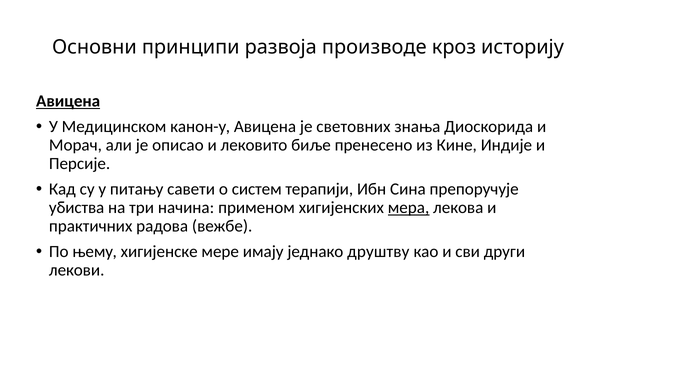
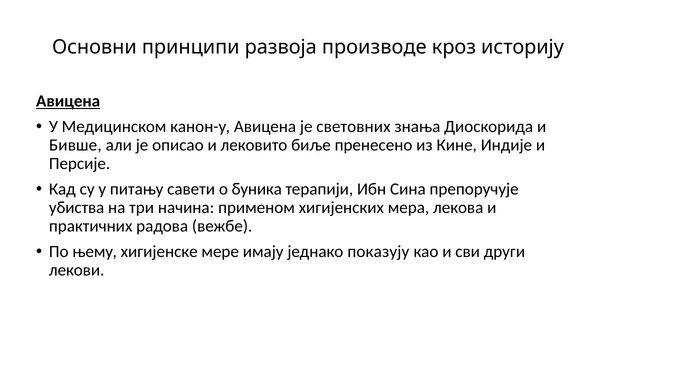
Морач: Морач -> Бивше (75, 145)
систем: систем -> буника (257, 189)
мера underline: present -> none (409, 208)
друштву: друштву -> показују (378, 252)
